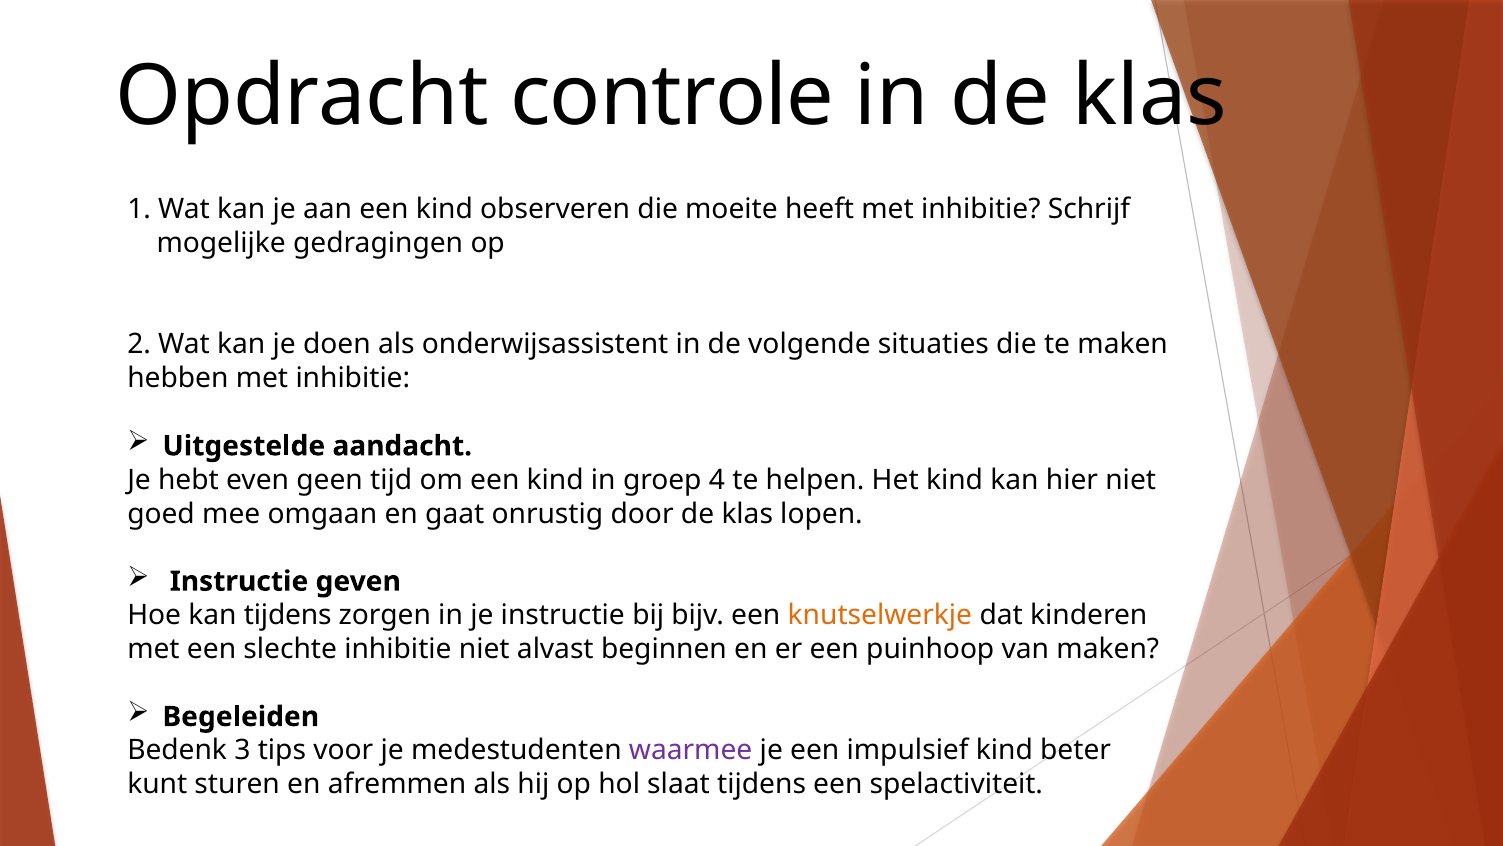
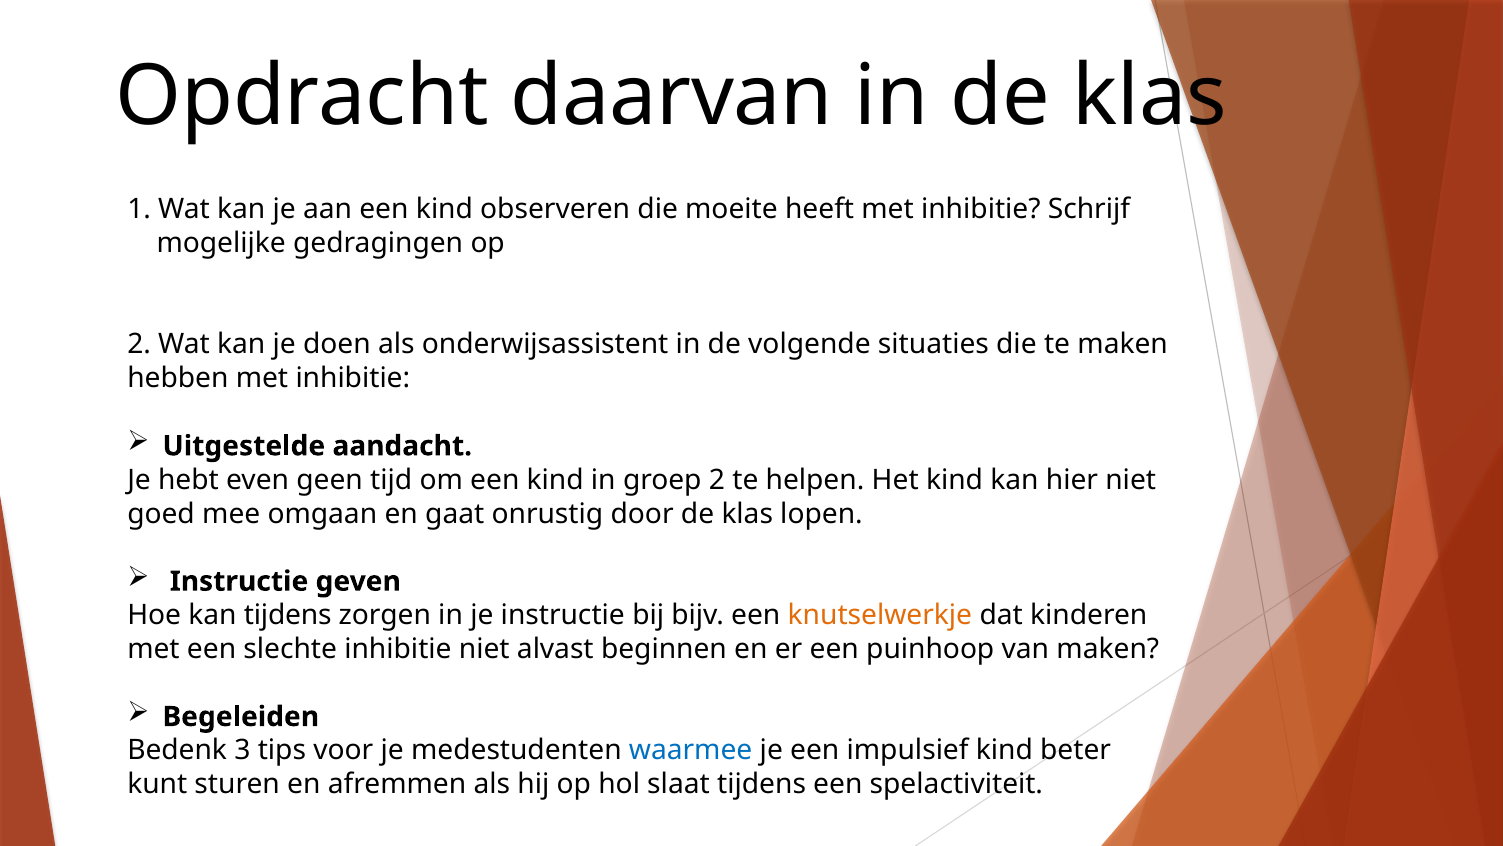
controle: controle -> daarvan (672, 97)
groep 4: 4 -> 2 (717, 480)
waarmee colour: purple -> blue (691, 750)
